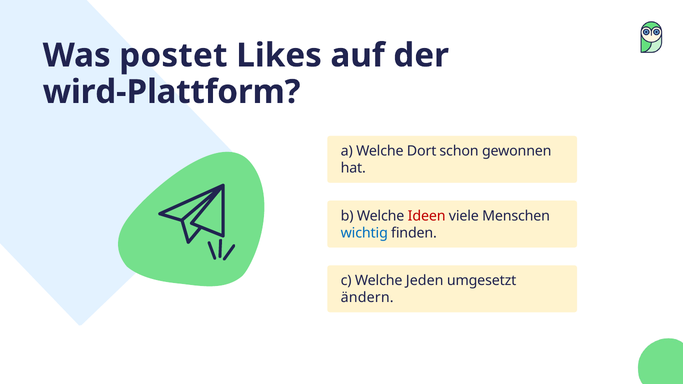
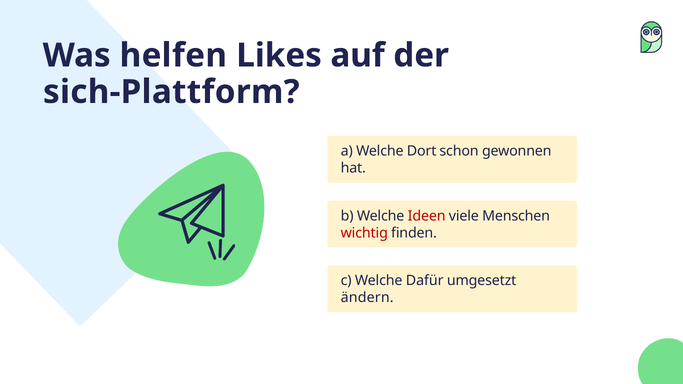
postet: postet -> helfen (173, 55)
wird-Plattform: wird-Plattform -> sich-Plattform (171, 92)
wichtig colour: blue -> red (364, 233)
Jeden: Jeden -> Dafür (425, 281)
